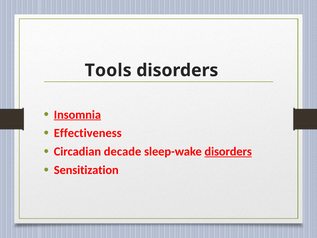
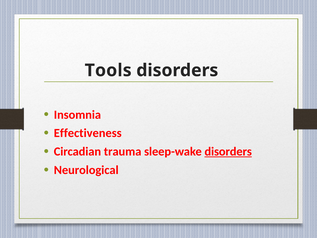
Insomnia underline: present -> none (77, 115)
decade: decade -> trauma (123, 151)
Sensitization: Sensitization -> Neurological (86, 170)
